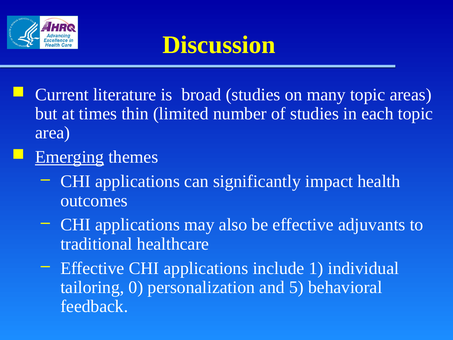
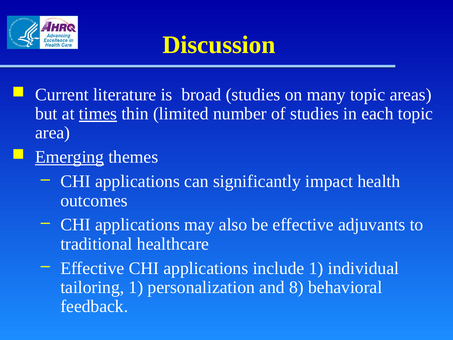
times underline: none -> present (98, 114)
tailoring 0: 0 -> 1 (136, 287)
5: 5 -> 8 (296, 287)
